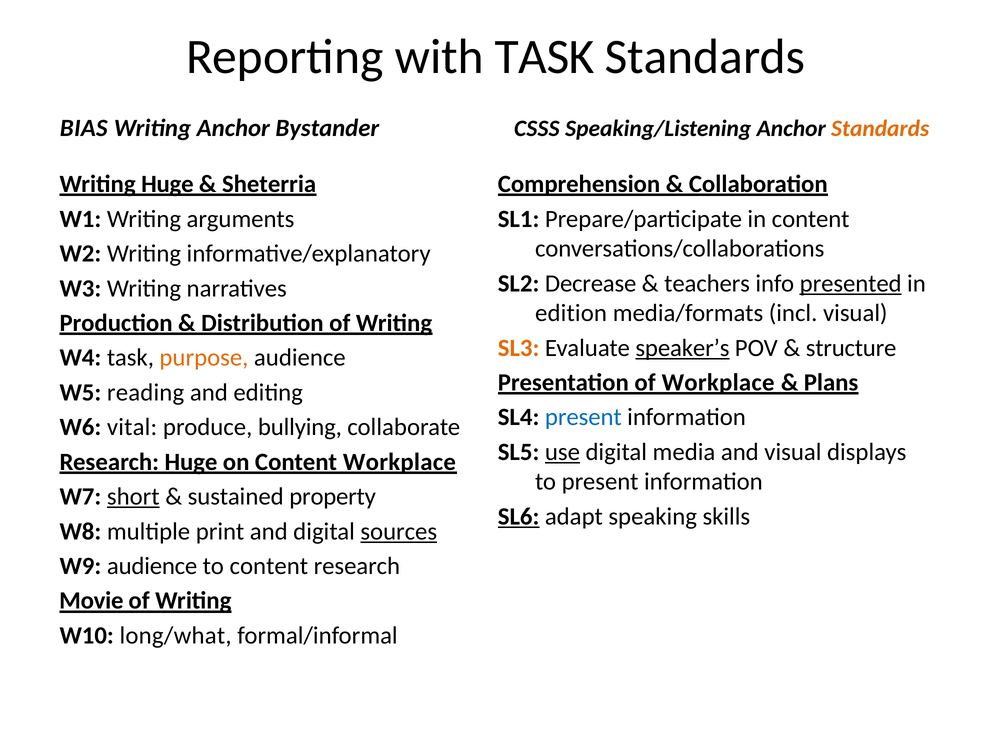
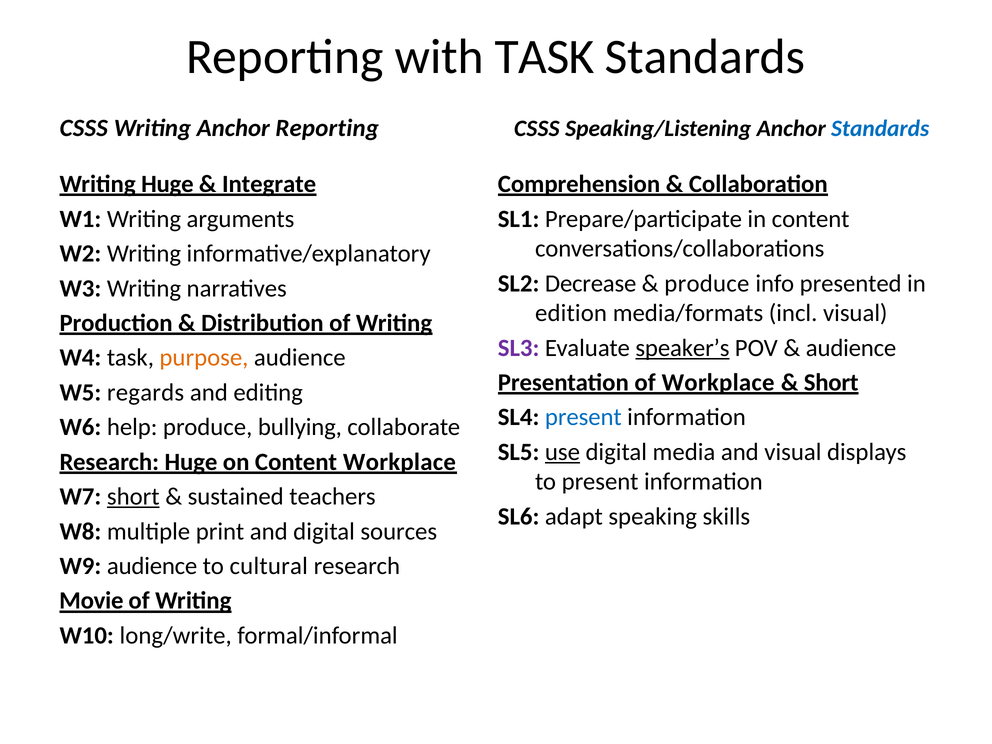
BIAS: BIAS -> CSSS (84, 128)
Anchor Bystander: Bystander -> Reporting (327, 128)
Standards colour: orange -> blue (880, 129)
Sheterria: Sheterria -> Integrate (269, 184)
teachers: teachers -> produce (707, 283)
presented underline: present -> none (851, 283)
SL3 colour: orange -> purple (519, 348)
structure: structure -> audience (851, 348)
Plans: Plans -> Short (831, 383)
reading: reading -> regards (146, 392)
vital: vital -> help (132, 427)
property: property -> teachers (332, 497)
SL6 underline: present -> none (519, 516)
sources underline: present -> none (399, 531)
to content: content -> cultural (269, 566)
long/what: long/what -> long/write (176, 636)
